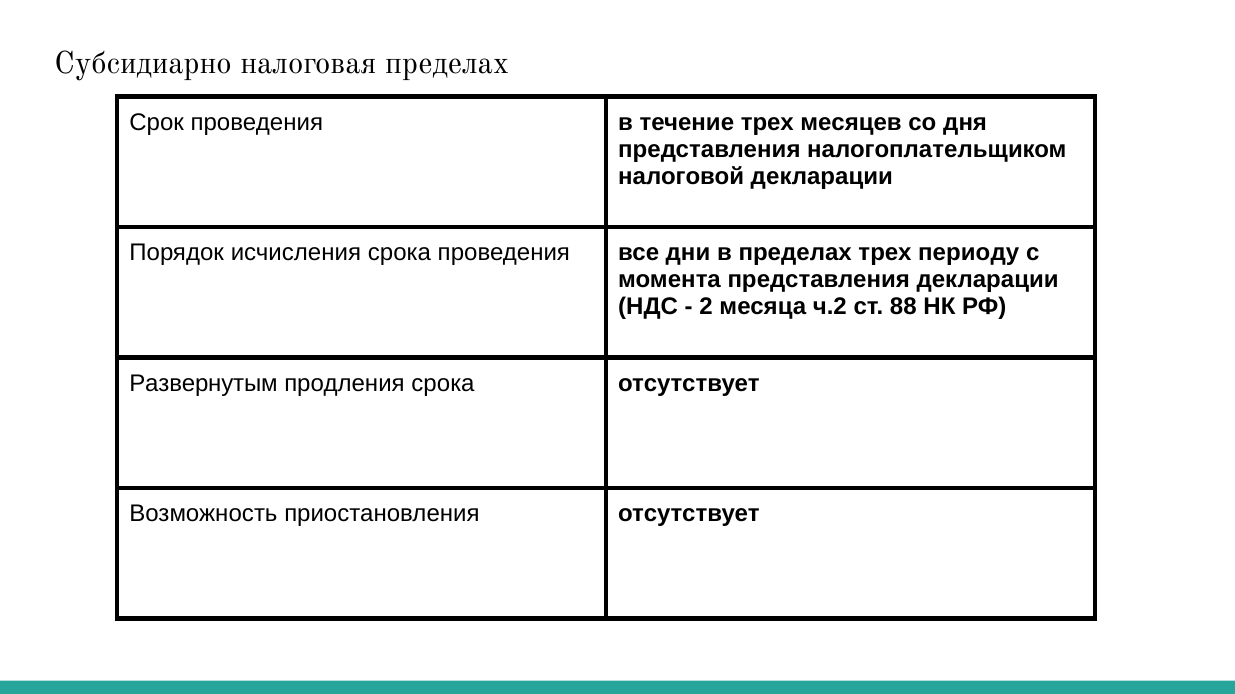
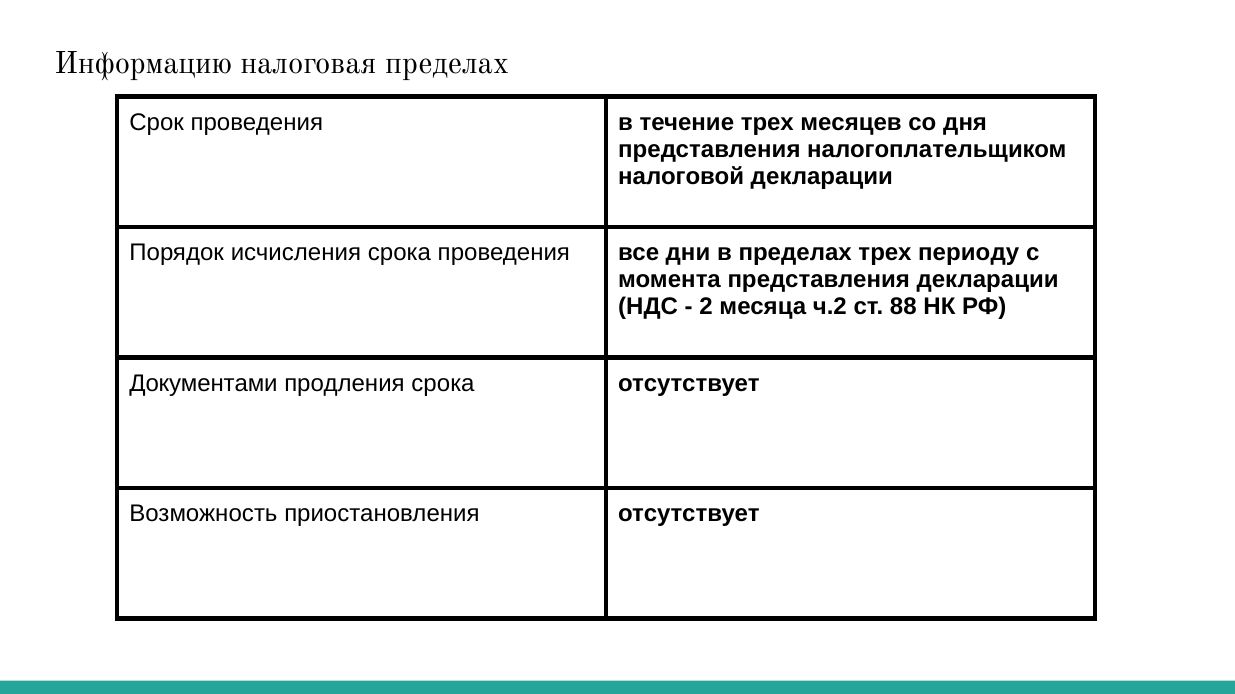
Субсидиарно: Субсидиарно -> Информацию (143, 63)
Развернутым: Развернутым -> Документами (203, 384)
